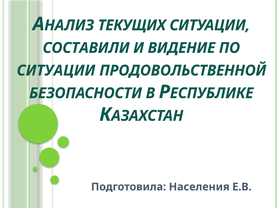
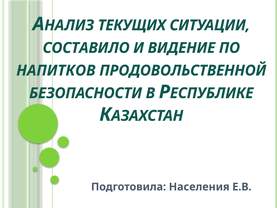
СОСТАВИЛИ: СОСТАВИЛИ -> СОСТАВИЛО (86, 48)
СИТУАЦИИ: СИТУАЦИИ -> НАПИТКОВ (56, 70)
